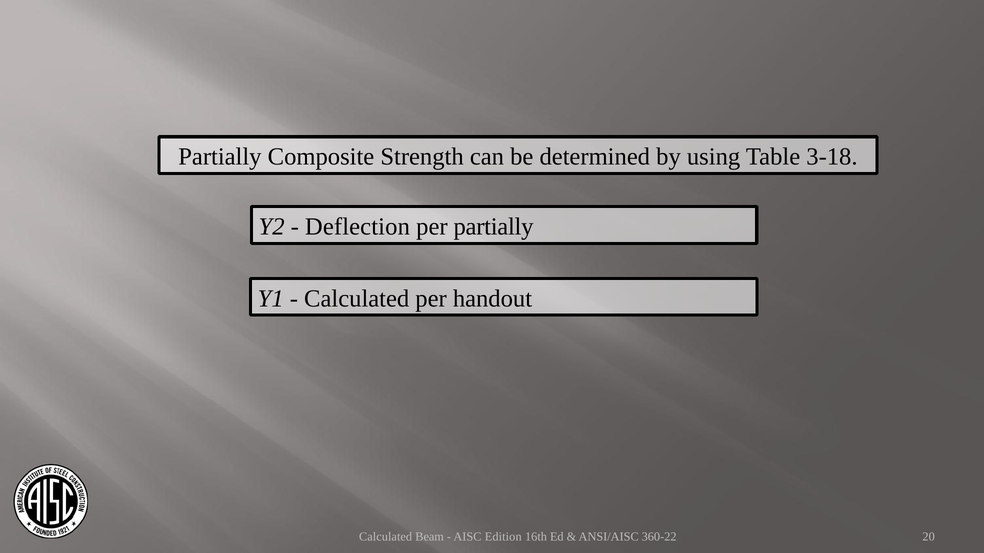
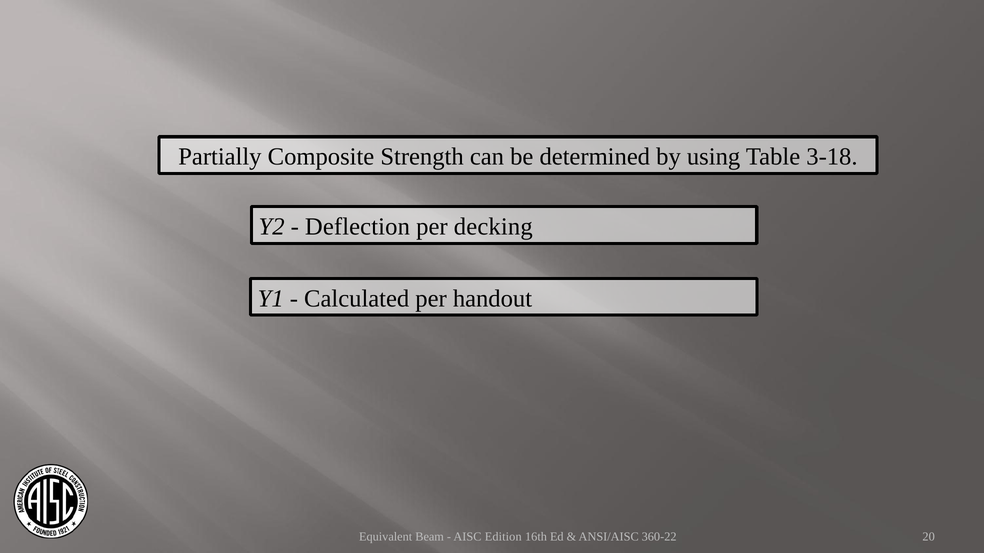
per partially: partially -> decking (493, 227)
Calculated: Calculated -> Equivalent (386, 537)
